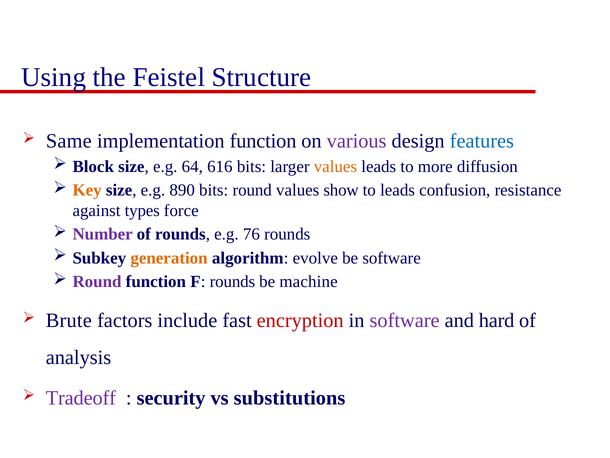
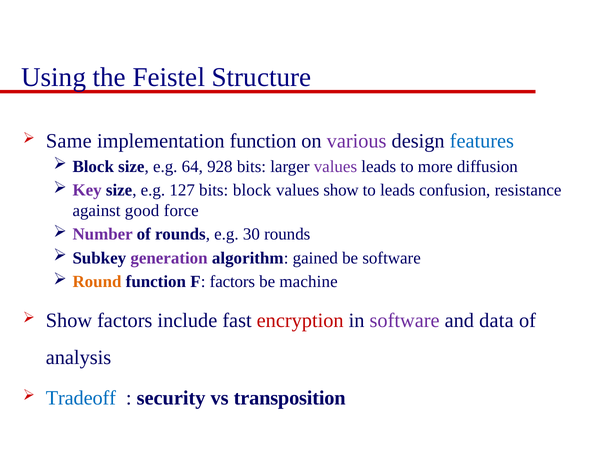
616: 616 -> 928 (220, 166)
values colour: orange -> purple (335, 166)
Key colour: orange -> purple (87, 190)
890: 890 -> 127 (182, 190)
bits round: round -> block (252, 190)
types: types -> good (142, 210)
76: 76 -> 30 (251, 234)
generation colour: orange -> purple (169, 258)
evolve: evolve -> gained (315, 258)
Round colour: purple -> orange (97, 282)
F rounds: rounds -> factors (232, 282)
Brute: Brute -> Show (69, 320)
hard: hard -> data (496, 320)
Tradeoff colour: purple -> blue (81, 398)
substitutions: substitutions -> transposition (290, 398)
